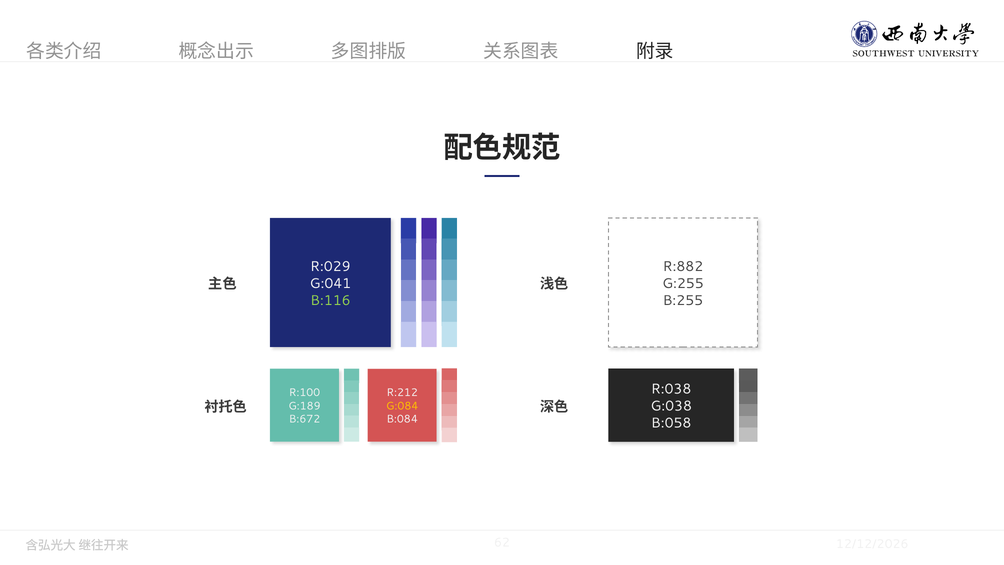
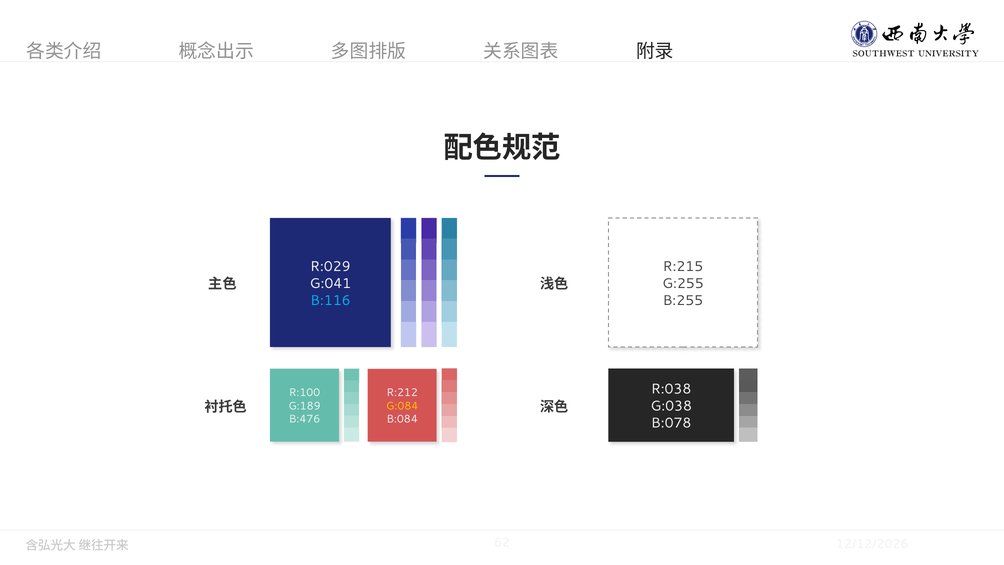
R:882: R:882 -> R:215 (683, 266)
B:116 colour: light green -> light blue (330, 300)
B:672: B:672 -> B:476 (304, 419)
B:058: B:058 -> B:078 (671, 423)
